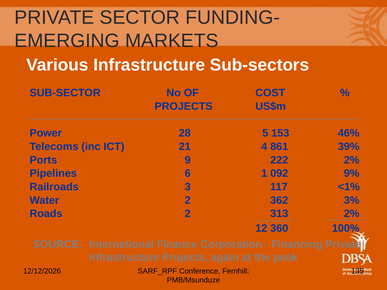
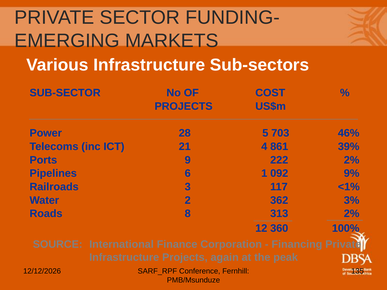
153: 153 -> 703 (280, 133)
Roads 2: 2 -> 8 (188, 214)
